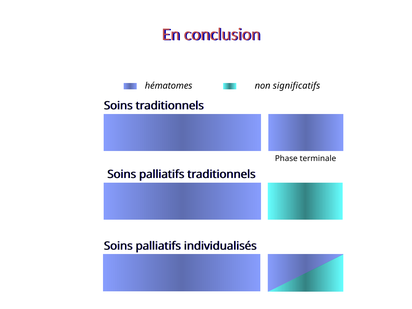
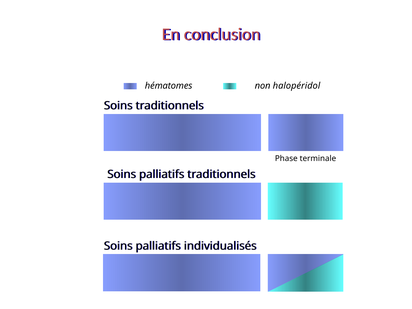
significatifs: significatifs -> halopéridol (297, 86)
